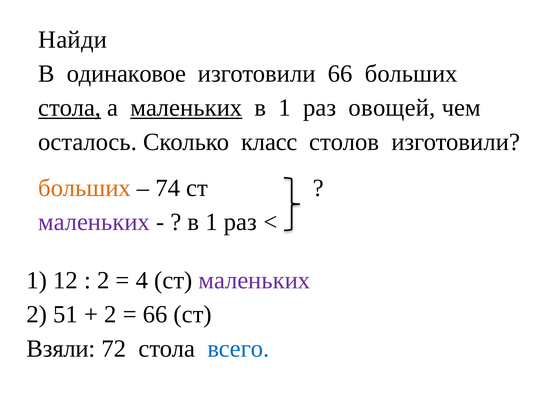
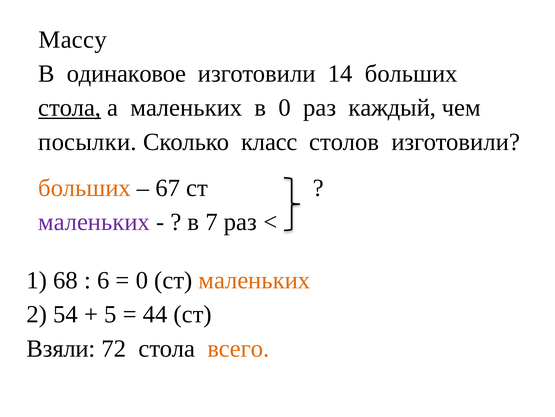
Найди: Найди -> Массу (73, 39)
изготовили 66: 66 -> 14 (340, 74)
маленьких underline: present -> none (186, 108)
1: 1 -> 0 (285, 108)
овощей: овощей -> каждый (392, 108)
осталось: осталось -> посылки (87, 142)
74: 74 -> 67 (168, 188)
1: 1 -> 7 (212, 222)
12: 12 -> 68 (66, 280)
2: 2 -> 6 (103, 280)
4: 4 -> 0 (142, 280)
маленьких colour: purple -> orange (254, 280)
51: 51 -> 54 (66, 314)
2: 2 -> 5 (110, 314)
66: 66 -> 44 (155, 314)
всего colour: blue -> orange (238, 348)
